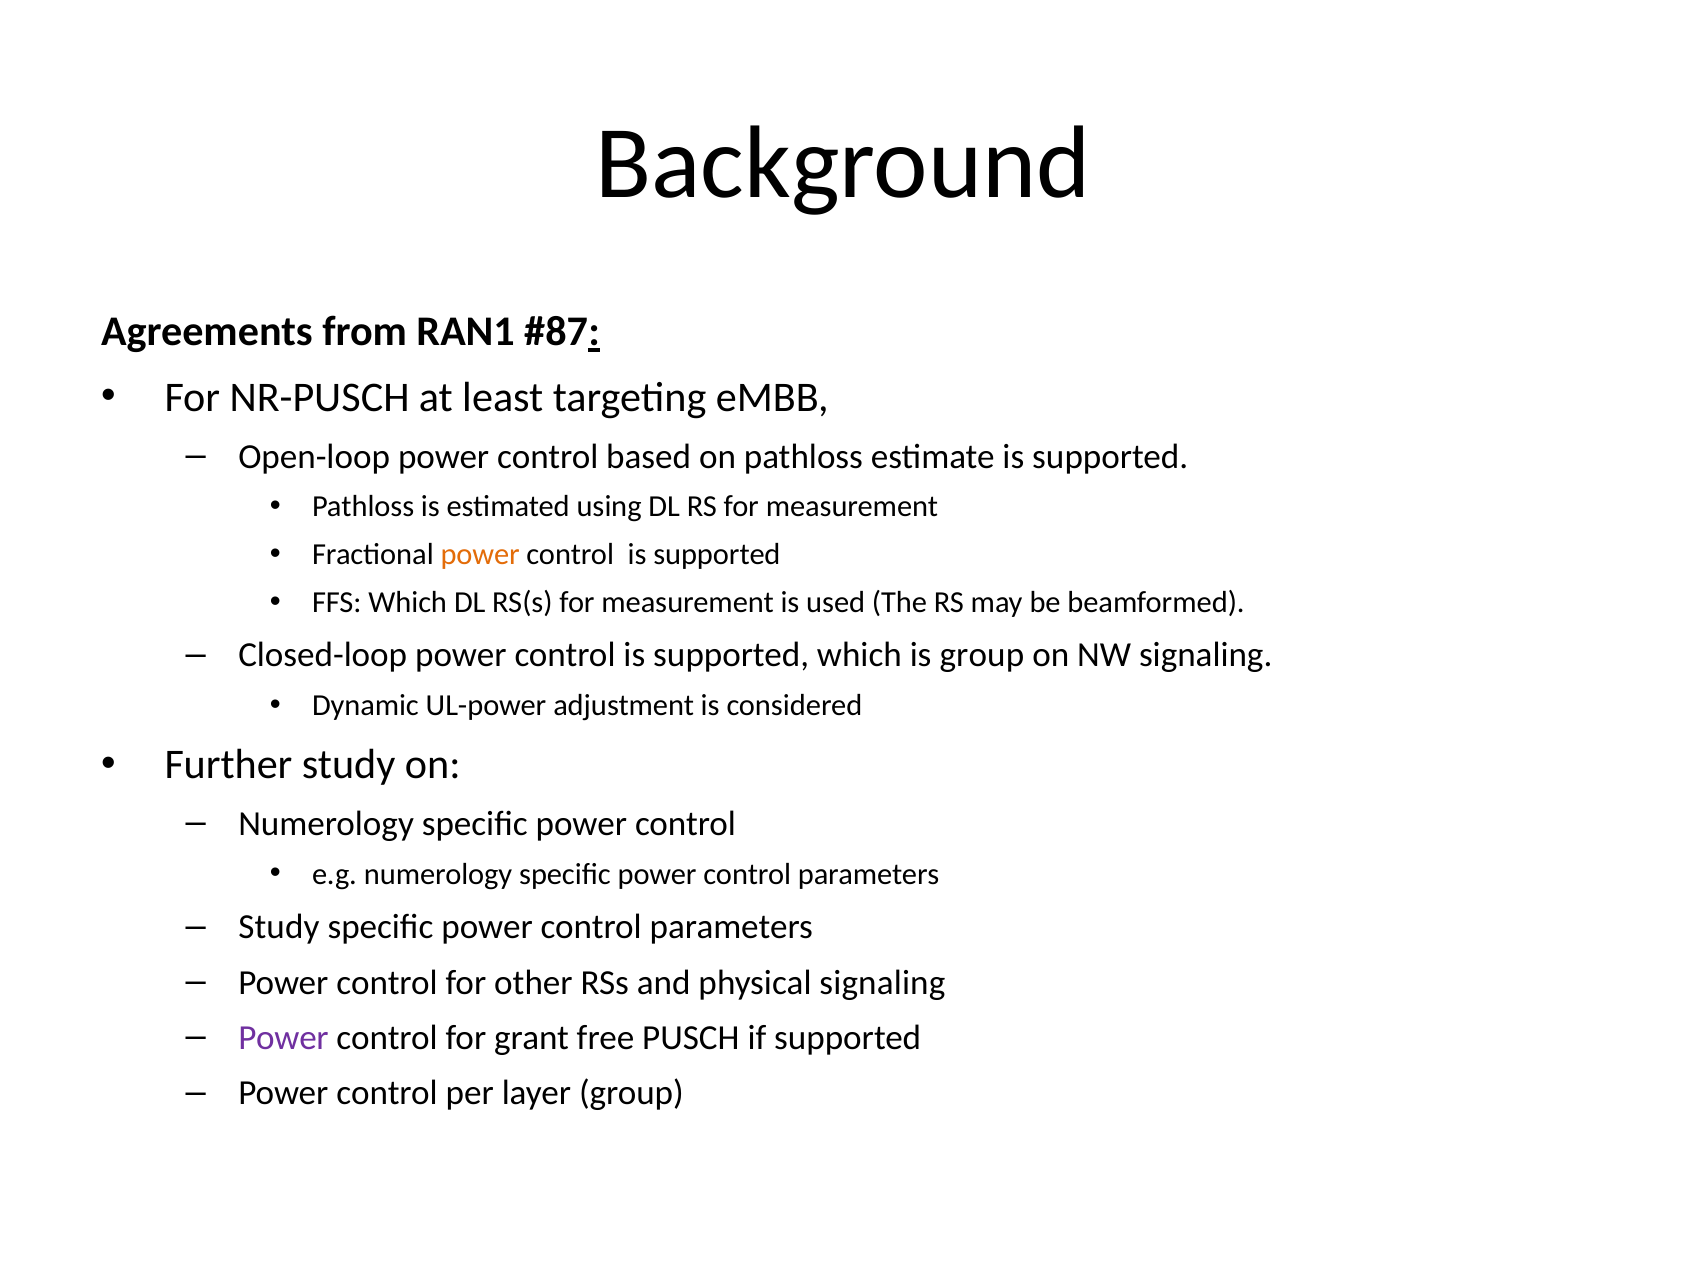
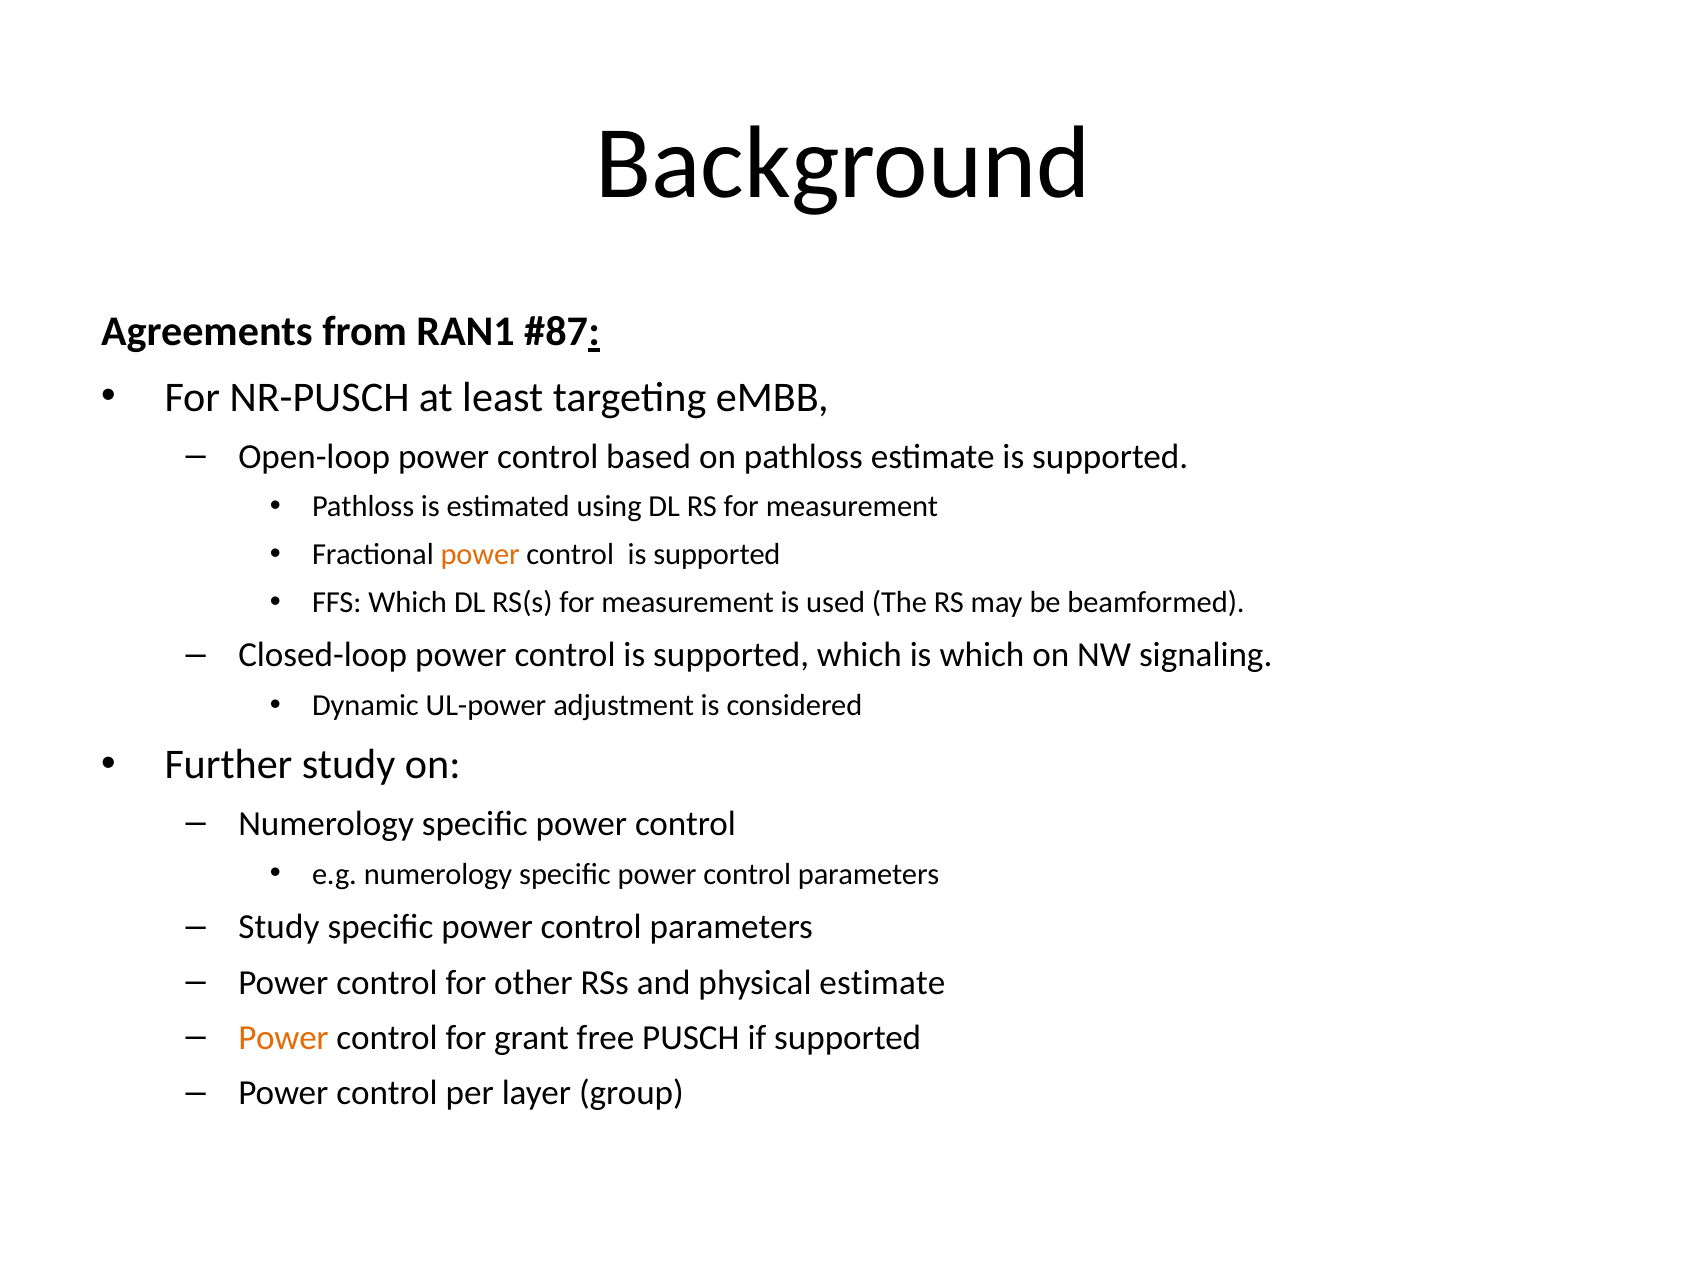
is group: group -> which (982, 655)
physical signaling: signaling -> estimate (882, 983)
Power colour: purple -> orange (283, 1038)
